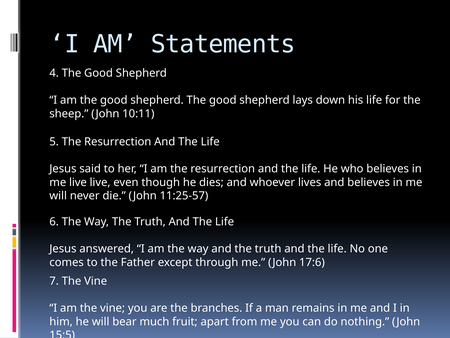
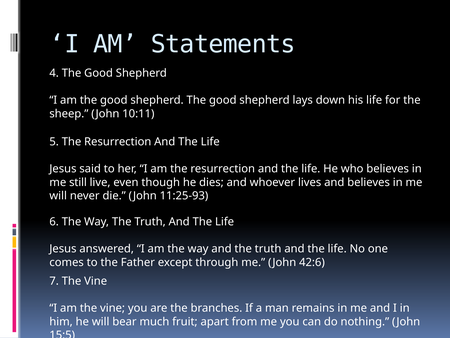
me live: live -> still (78, 182)
11:25-57: 11:25-57 -> 11:25-93 (184, 196)
17:6: 17:6 -> 42:6 (312, 262)
